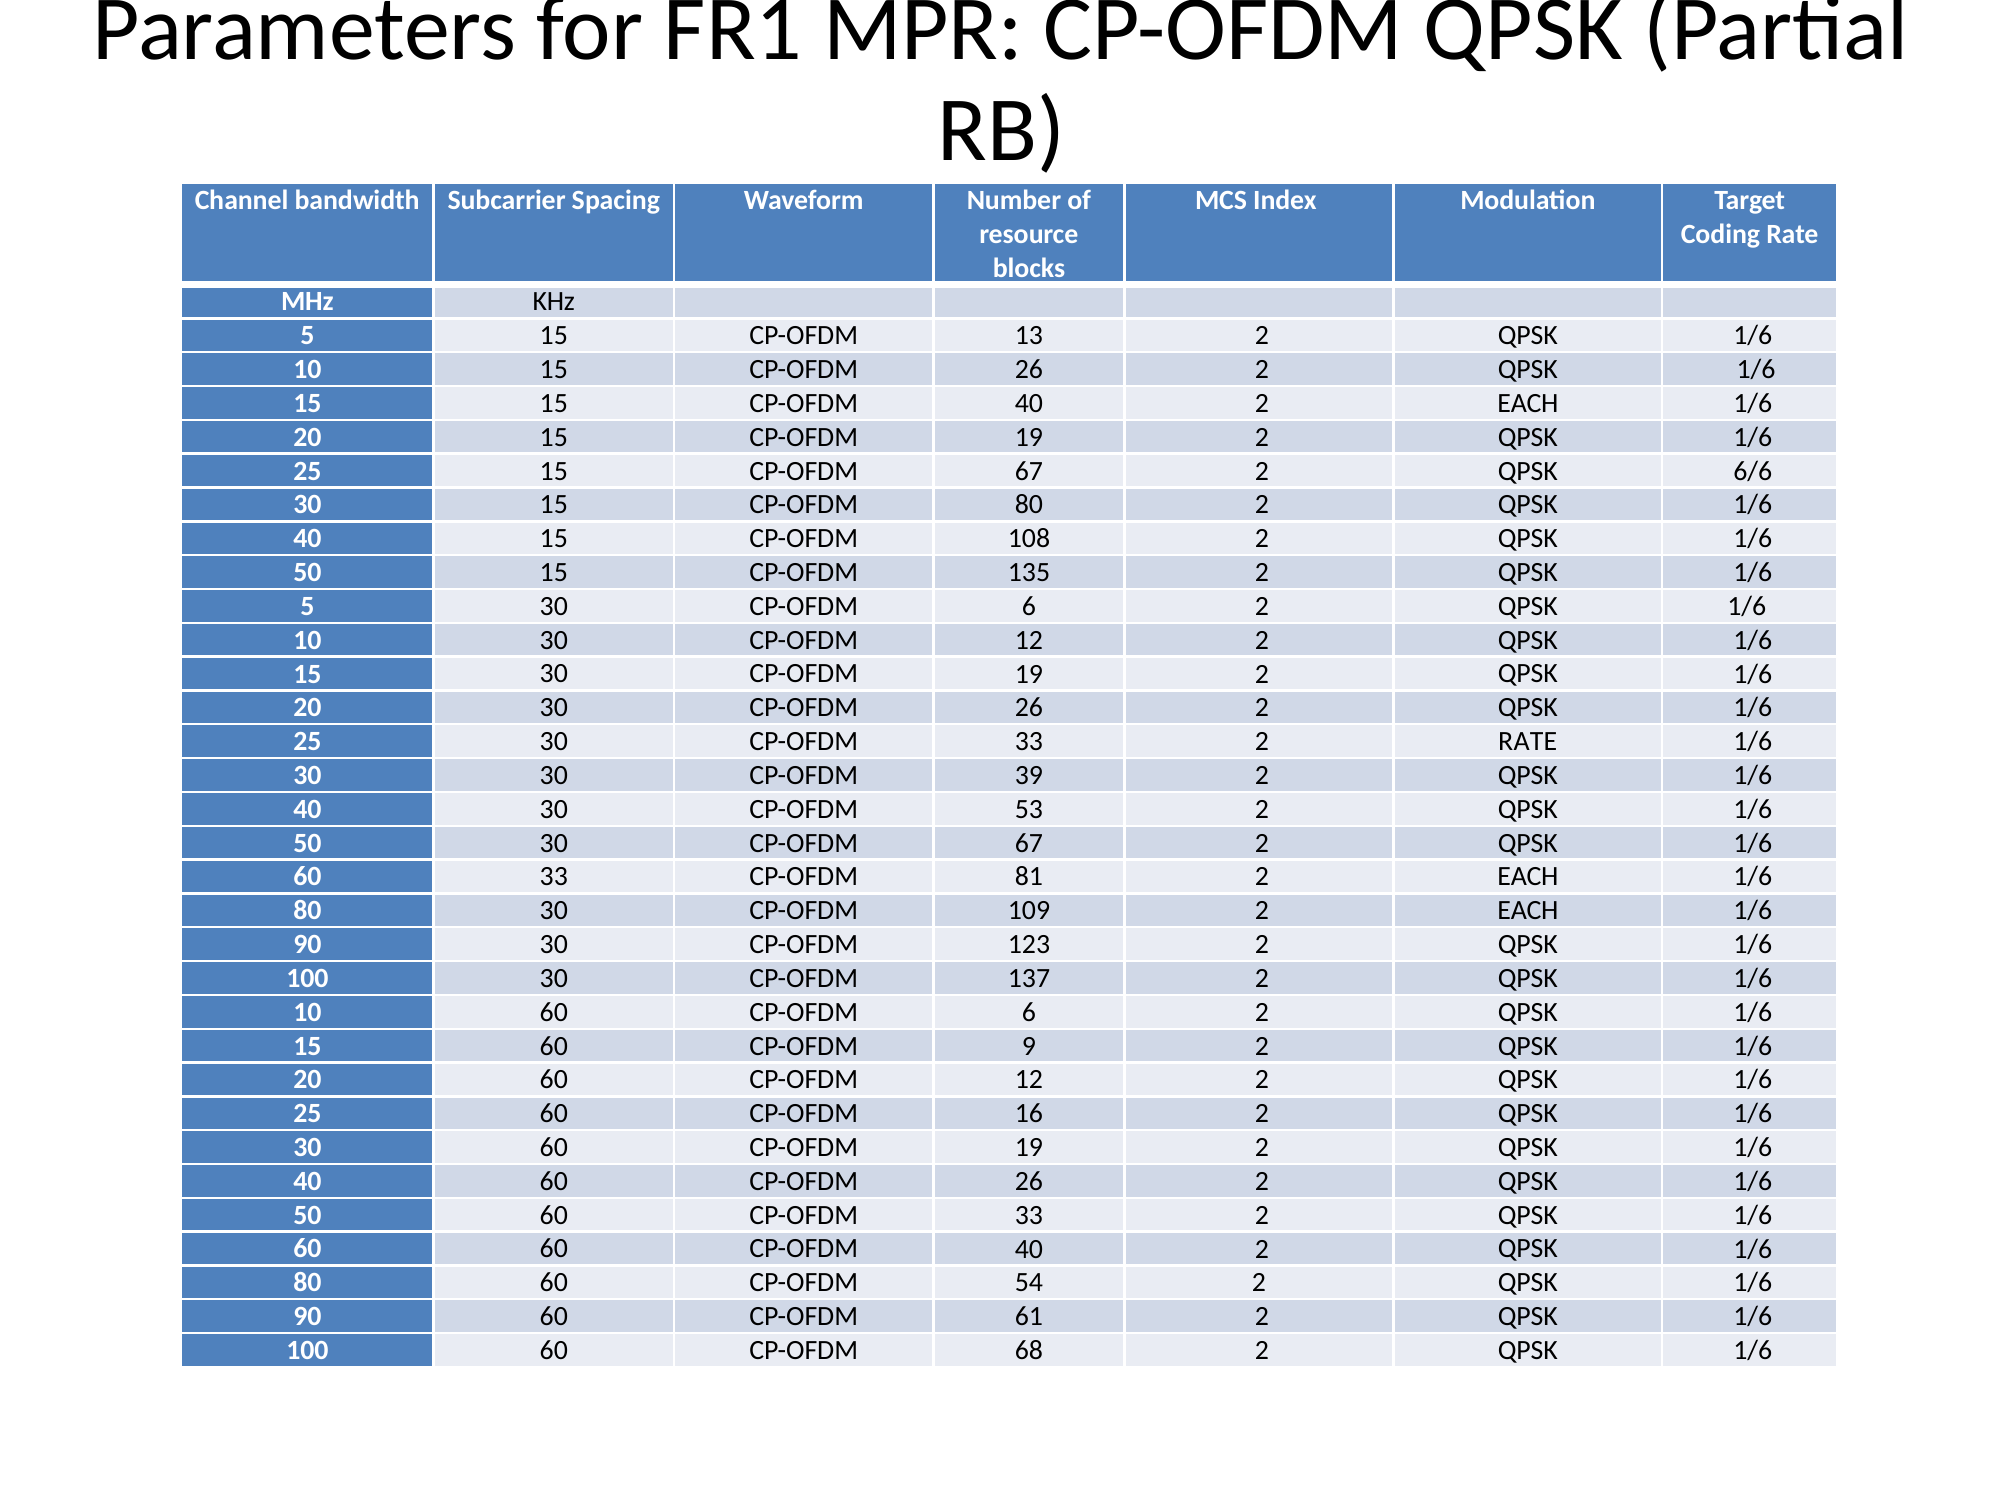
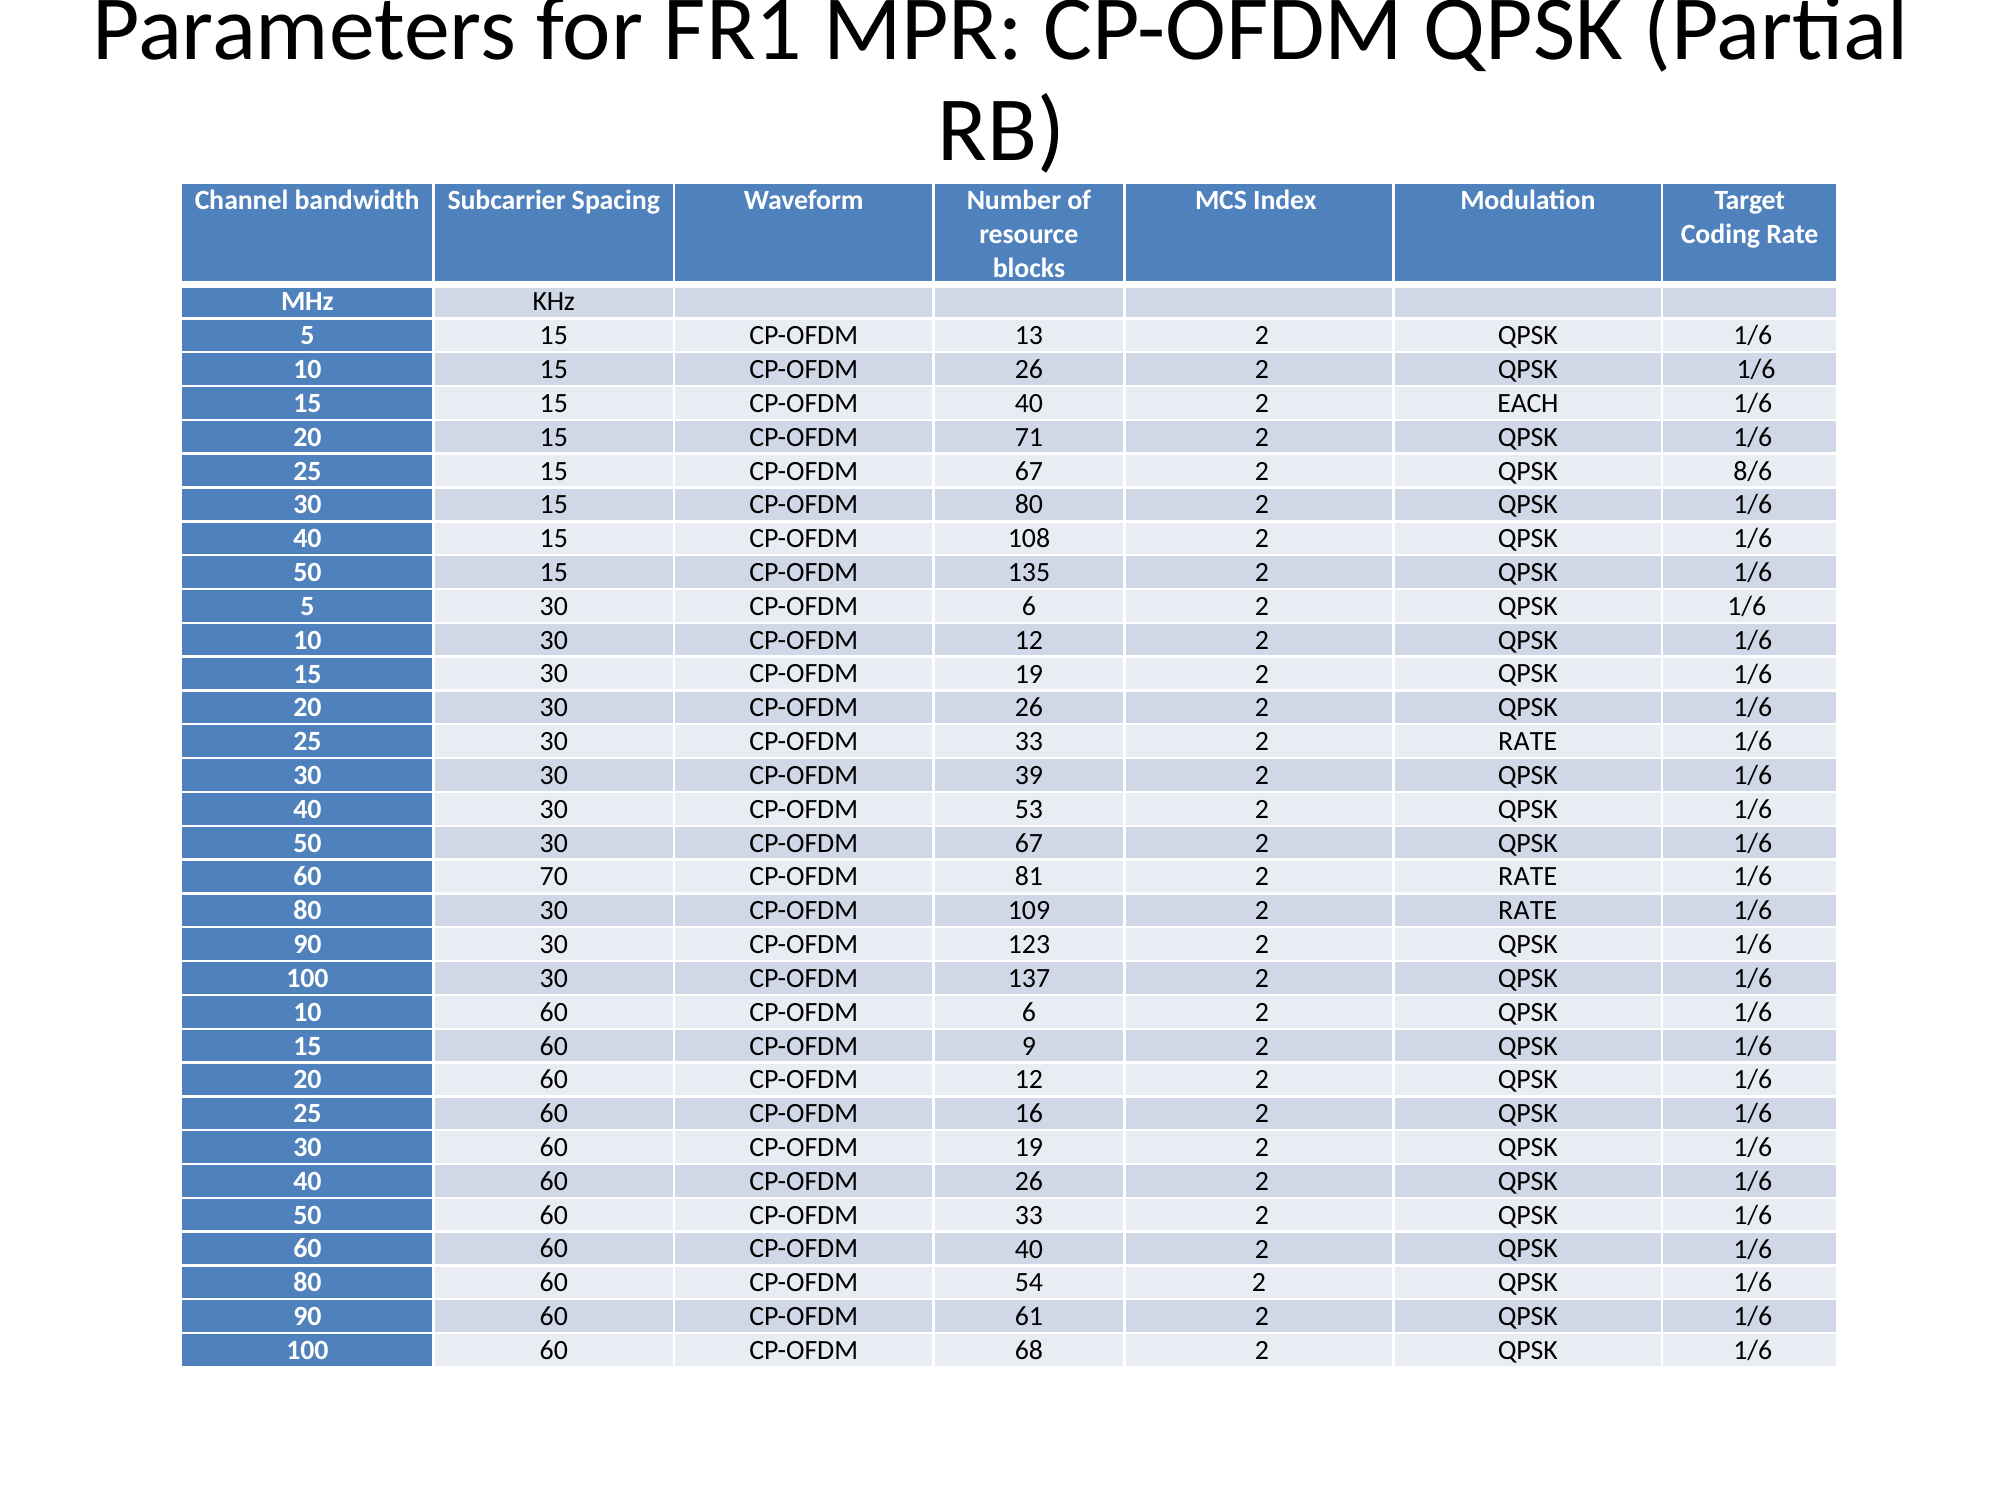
15 CP-OFDM 19: 19 -> 71 (1029, 437)
6/6: 6/6 -> 8/6 (1753, 471)
60 33: 33 -> 70 (554, 877)
81 2 EACH: EACH -> RATE (1528, 877)
109 2 EACH: EACH -> RATE (1528, 911)
